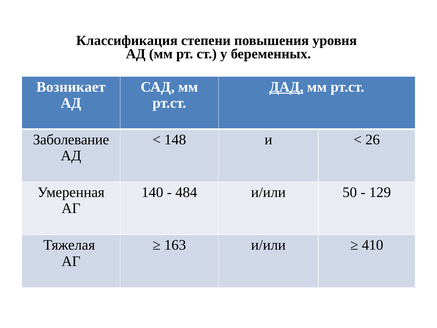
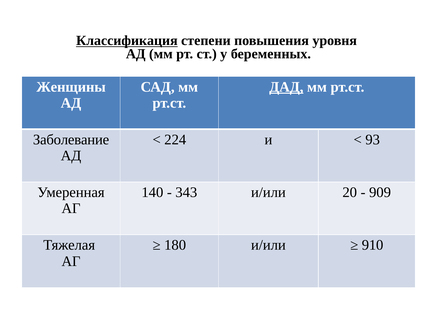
Классификация underline: none -> present (127, 41)
Возникает: Возникает -> Женщины (71, 87)
148: 148 -> 224 (175, 140)
26: 26 -> 93 (373, 140)
484: 484 -> 343 (186, 192)
50: 50 -> 20 (350, 192)
129: 129 -> 909 (380, 192)
163: 163 -> 180 (175, 245)
410: 410 -> 910 (373, 245)
